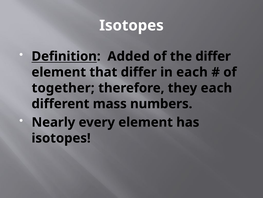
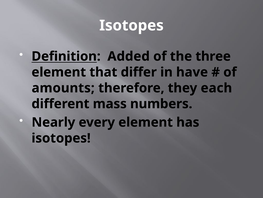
the differ: differ -> three (213, 56)
in each: each -> have (192, 72)
together: together -> amounts (63, 88)
